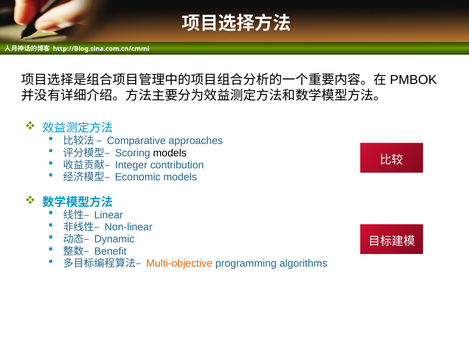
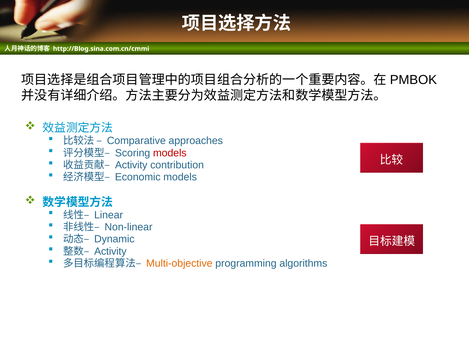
models colour: black -> red (170, 153)
Integer: Integer -> Activity (131, 165)
Benefit: Benefit -> Activity (110, 251)
